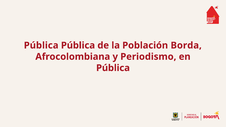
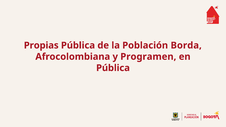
Pública: Pública -> Propias (41, 45)
Periodismo: Periodismo -> Programen (148, 57)
